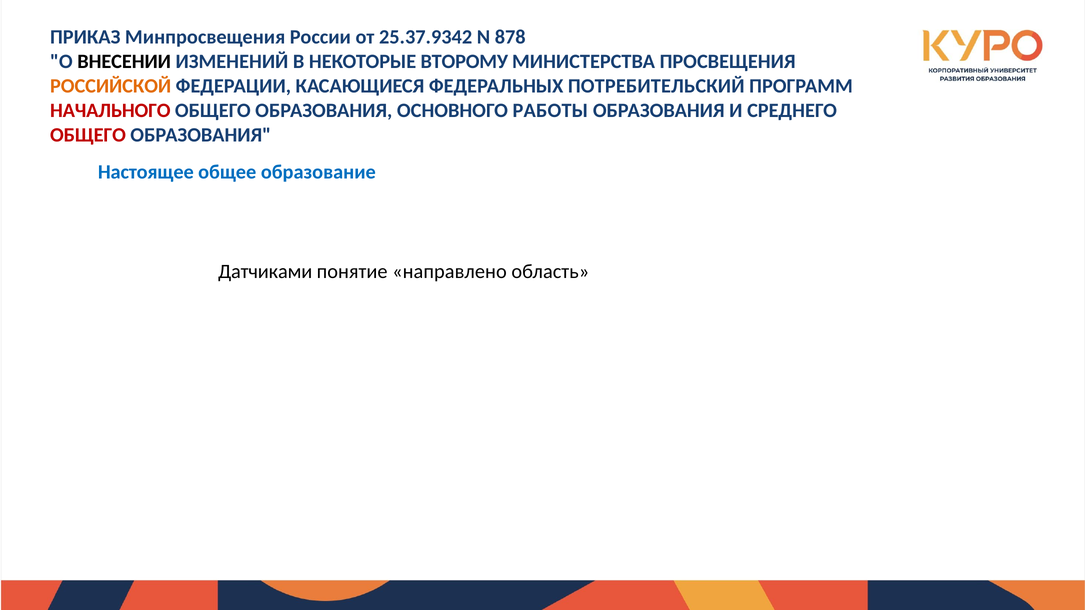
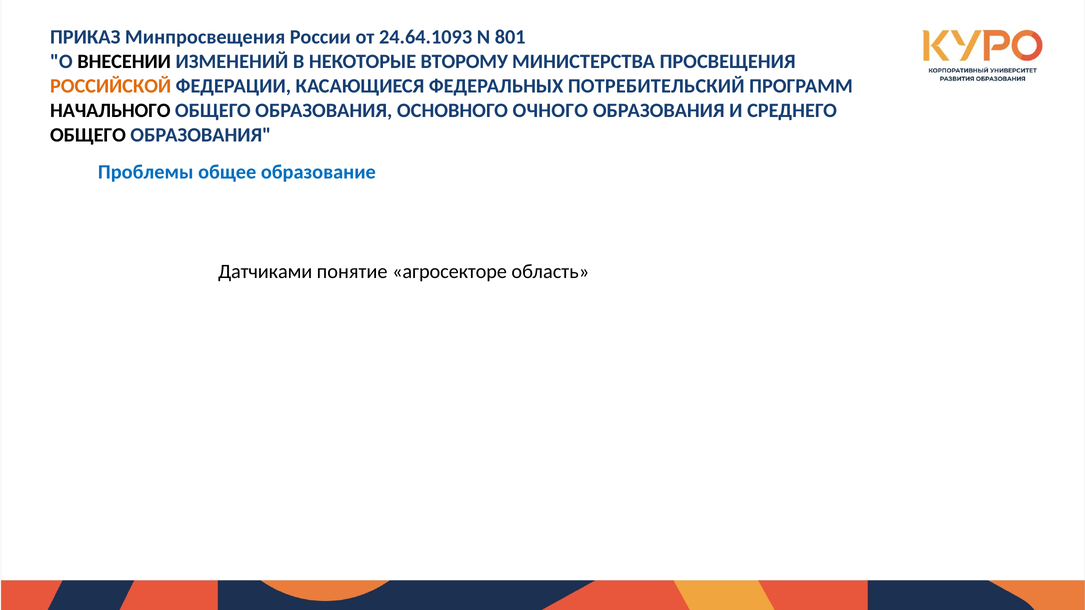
25.37.9342: 25.37.9342 -> 24.64.1093 (426, 37)
878: 878 -> 801 (510, 37)
НАЧАЛЬНОГО colour: red -> black (110, 110)
РАБОТЫ: РАБОТЫ -> ОЧНОГО (550, 110)
ОБЩЕГО colour: red -> black (88, 135)
Настоящее: Настоящее -> Проблемы (146, 172)
направлено: направлено -> агросекторе (450, 272)
